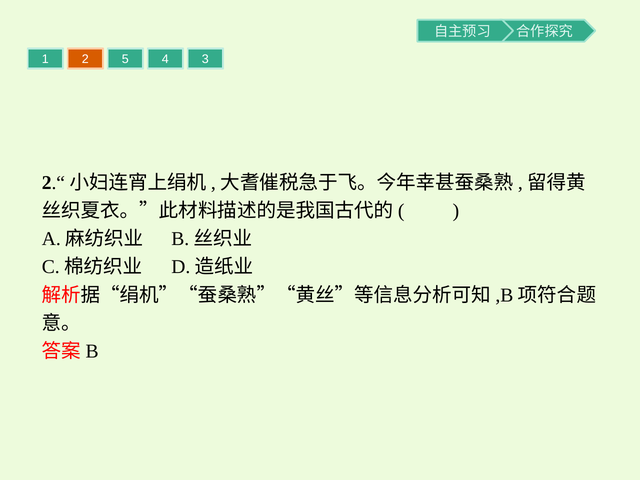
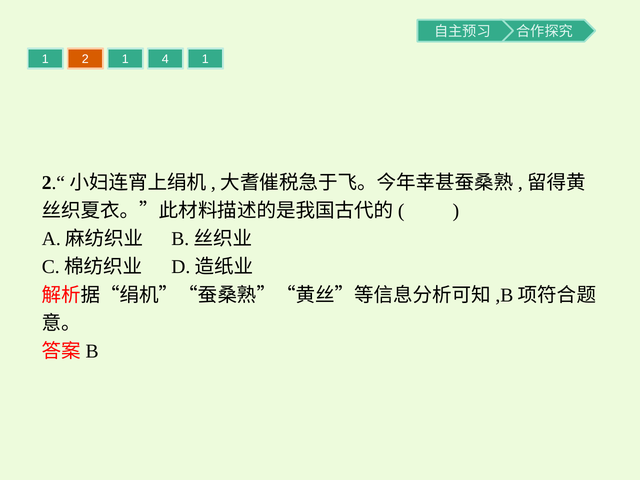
2 5: 5 -> 1 (125, 59)
4 3: 3 -> 1 (205, 59)
